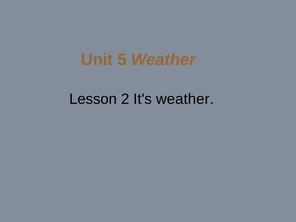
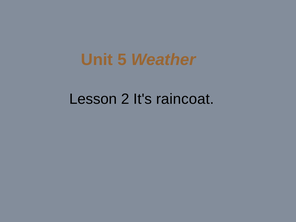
It's weather: weather -> raincoat (185, 99)
